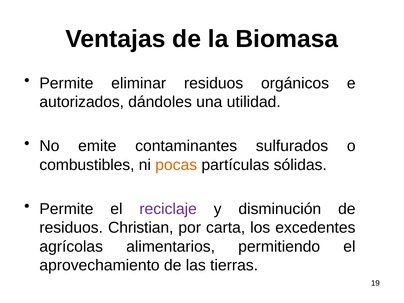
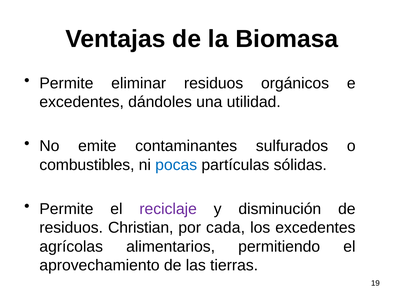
autorizados: autorizados -> excedentes (82, 102)
pocas colour: orange -> blue (176, 165)
carta: carta -> cada (226, 228)
